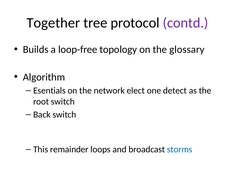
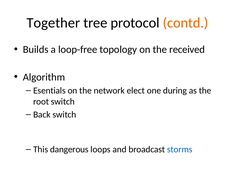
contd colour: purple -> orange (186, 23)
glossary: glossary -> received (187, 49)
detect: detect -> during (175, 90)
remainder: remainder -> dangerous (69, 149)
